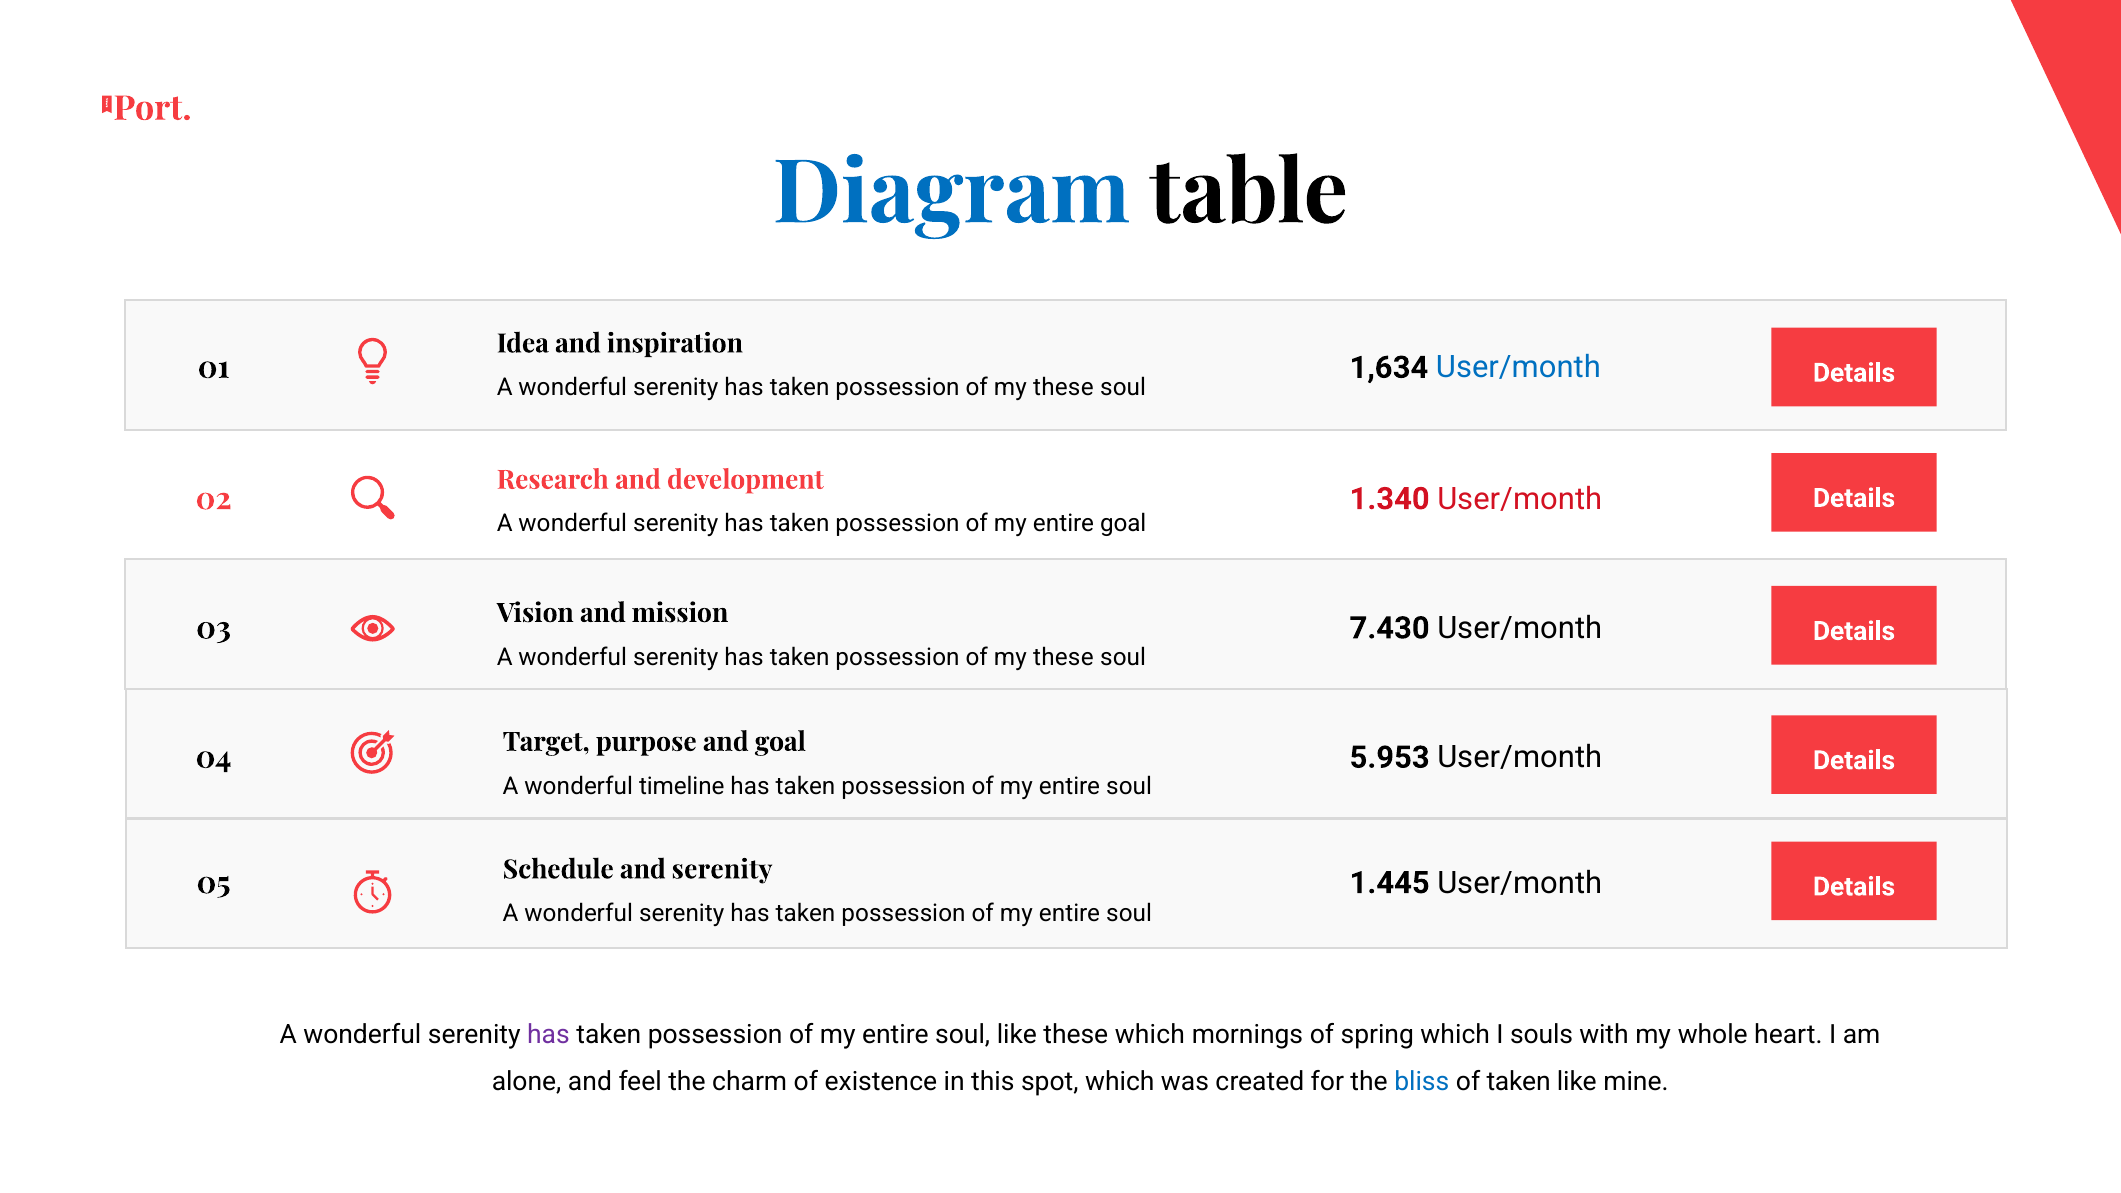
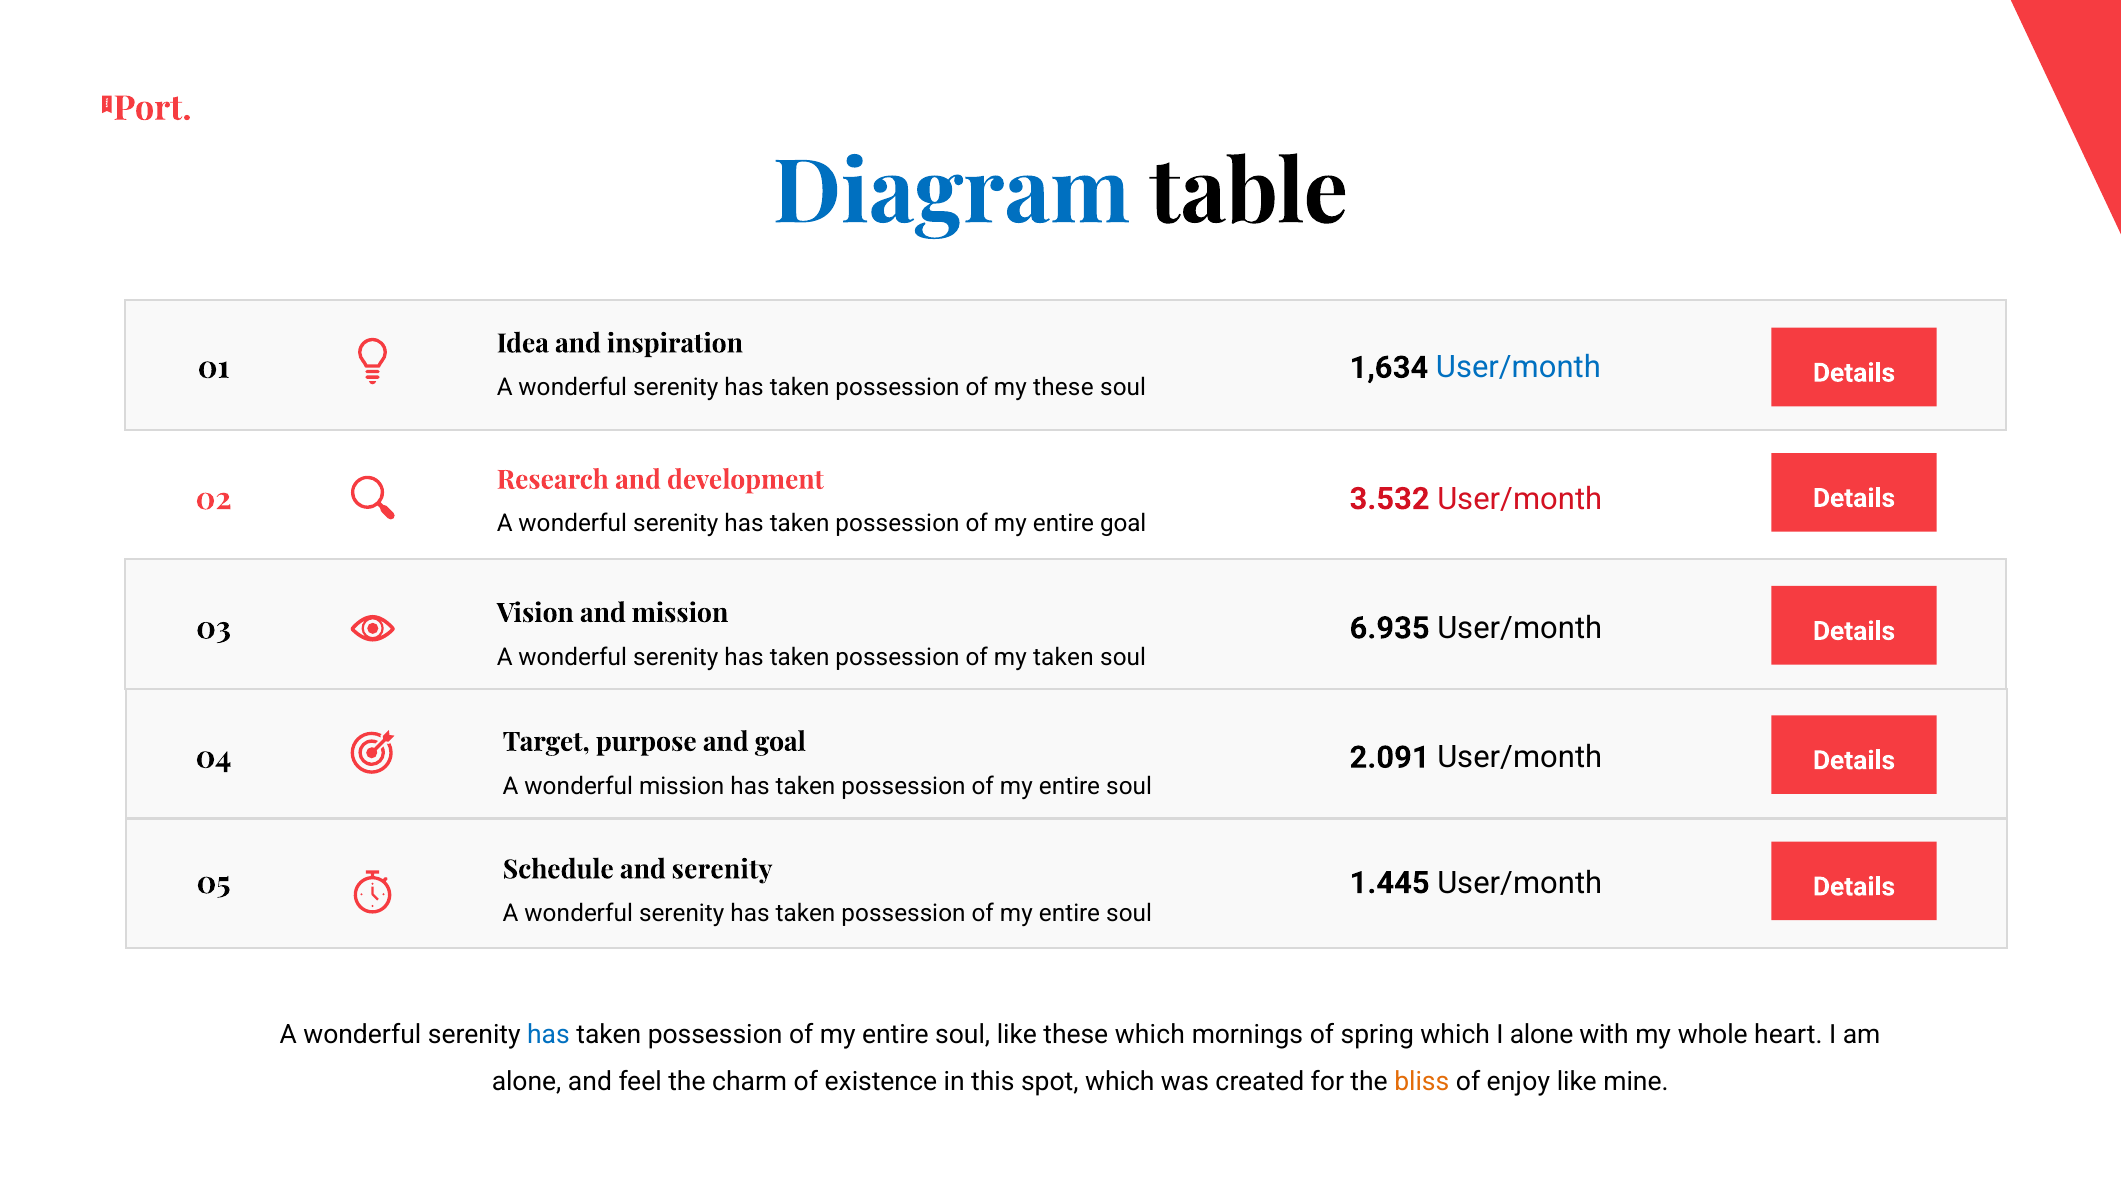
1.340: 1.340 -> 3.532 (1390, 499)
7.430: 7.430 -> 6.935 (1390, 628)
these: these -> taken (1063, 657)
5.953: 5.953 -> 2.091 (1390, 758)
wonderful timeline: timeline -> mission (682, 786)
has colour: purple -> blue (548, 1034)
I souls: souls -> alone (1542, 1034)
bliss colour: blue -> orange (1422, 1082)
of taken: taken -> enjoy (1518, 1082)
